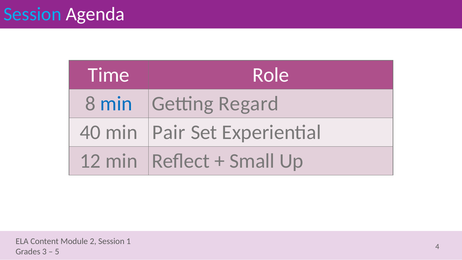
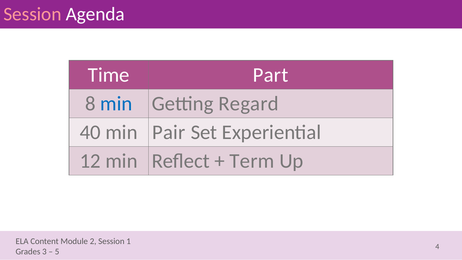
Session colour: light blue -> pink (32, 14)
Role: Role -> Part (271, 75)
Small: Small -> Term (252, 161)
